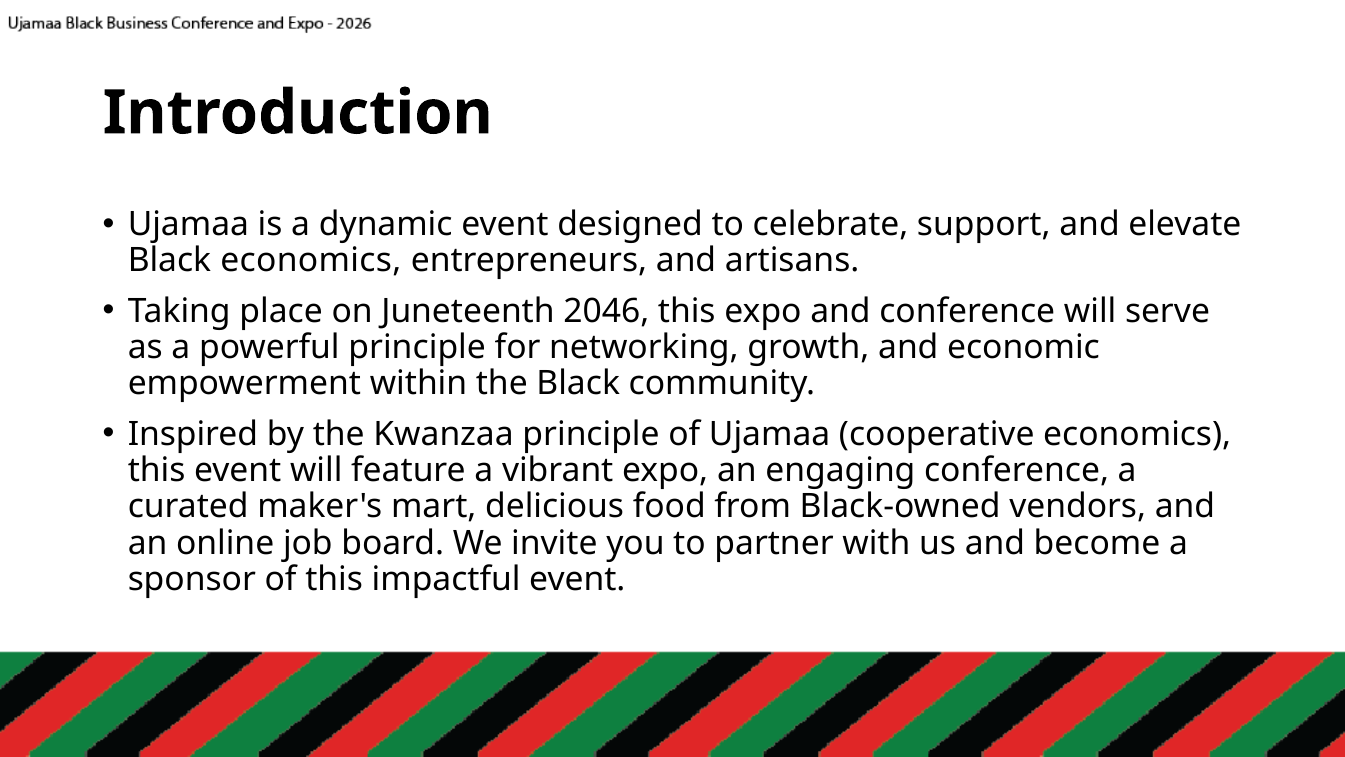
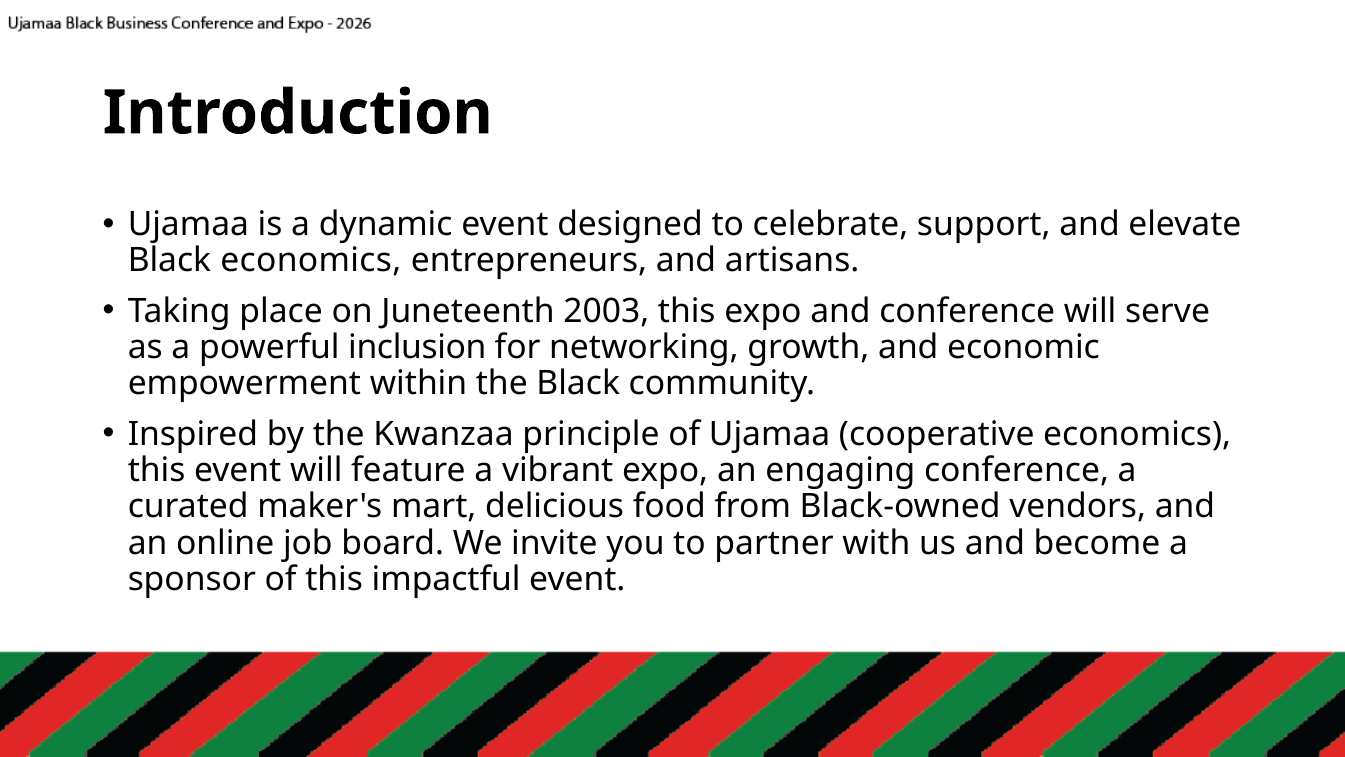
2046: 2046 -> 2003 (606, 311)
powerful principle: principle -> inclusion (417, 347)
